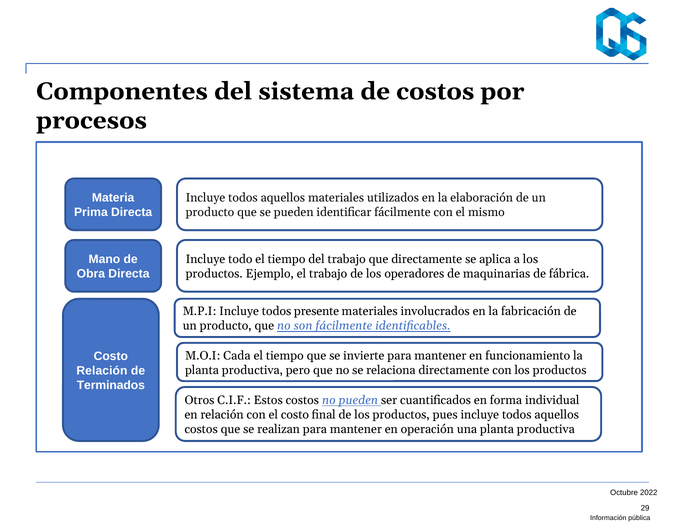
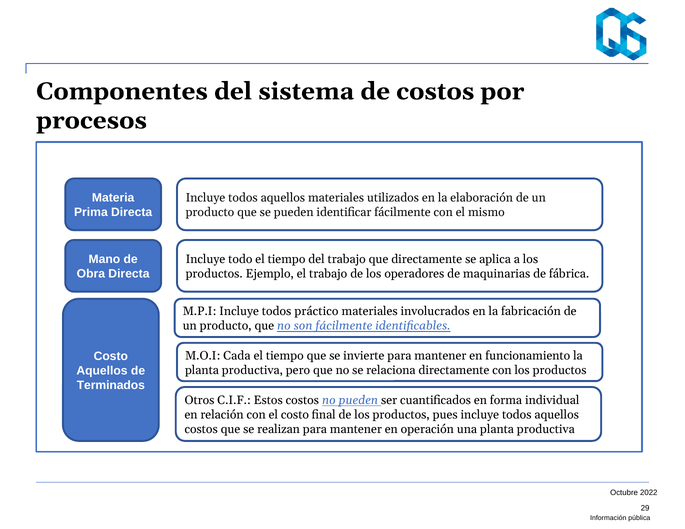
presente: presente -> práctico (316, 312)
Relación: Relación -> Aquellos (102, 371)
